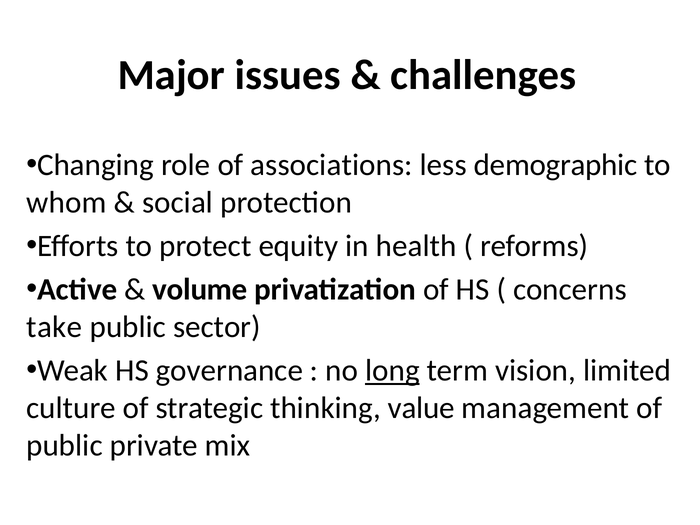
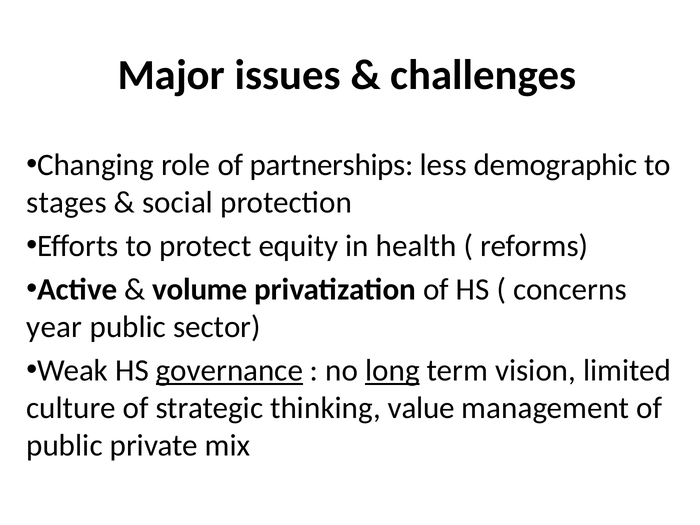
associations: associations -> partnerships (332, 165)
whom: whom -> stages (66, 202)
take: take -> year (54, 327)
governance underline: none -> present (229, 371)
